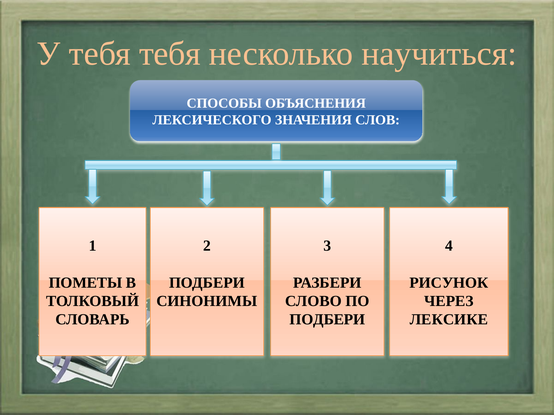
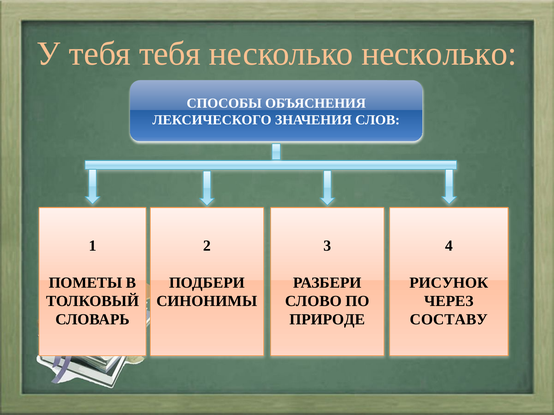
несколько научиться: научиться -> несколько (439, 54)
ПОДБЕРИ: ПОДБЕРИ -> ПРИРОДЕ (327, 320)
ЛЕКСИКЕ: ЛЕКСИКЕ -> СОСТАВУ (449, 320)
